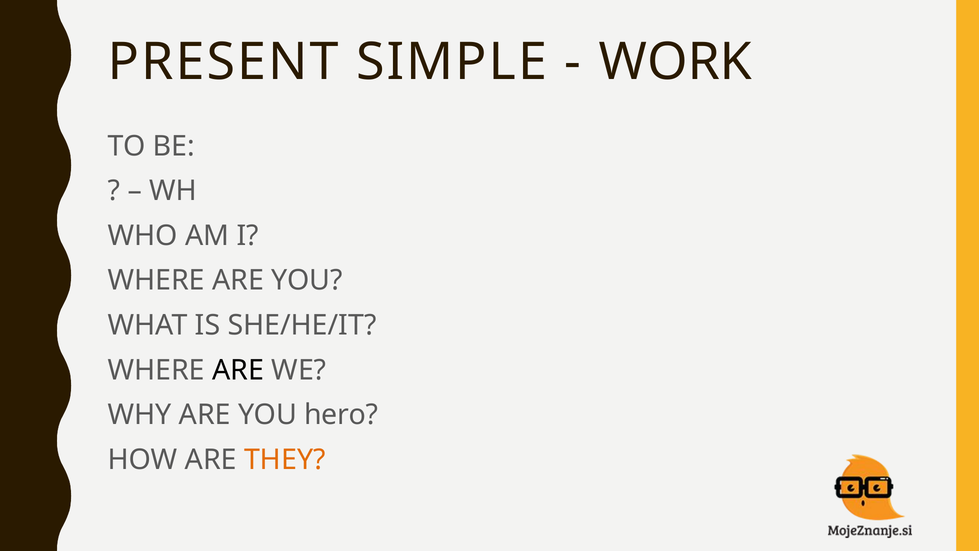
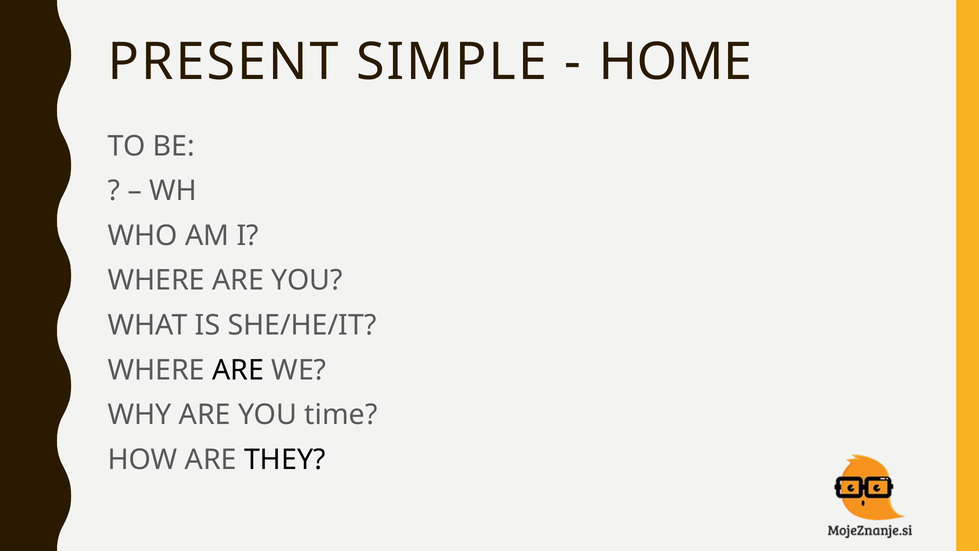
WORK: WORK -> HOME (676, 62)
hero: hero -> time (341, 415)
THEY colour: orange -> black (285, 459)
